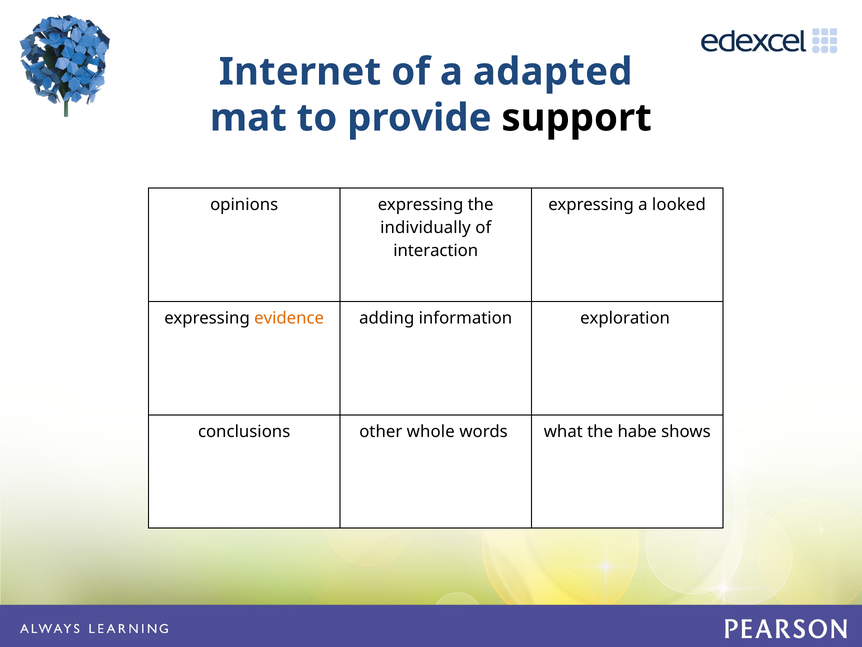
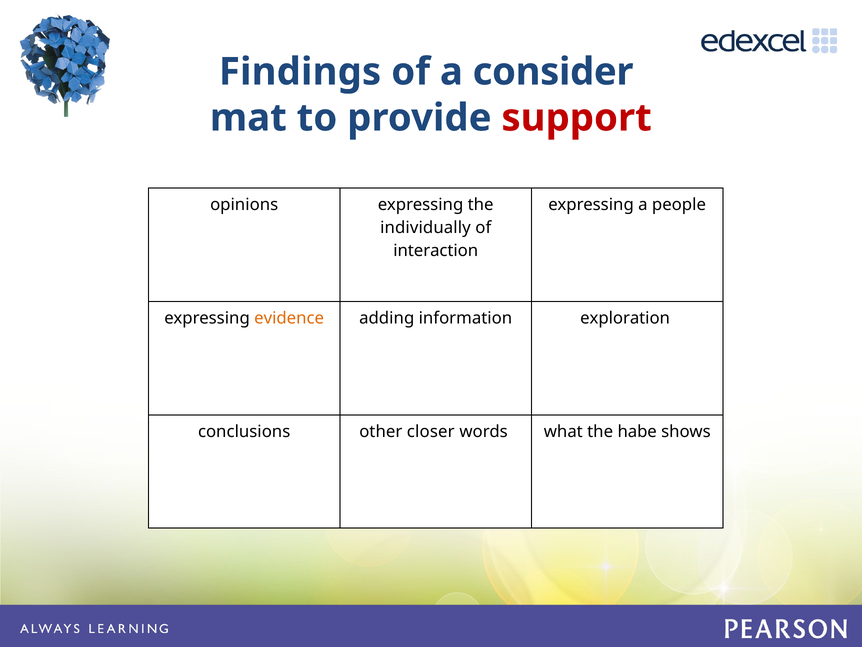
Internet: Internet -> Findings (300, 72)
adapted: adapted -> consider (553, 72)
support colour: black -> red (577, 118)
looked: looked -> people (679, 205)
whole: whole -> closer (431, 431)
